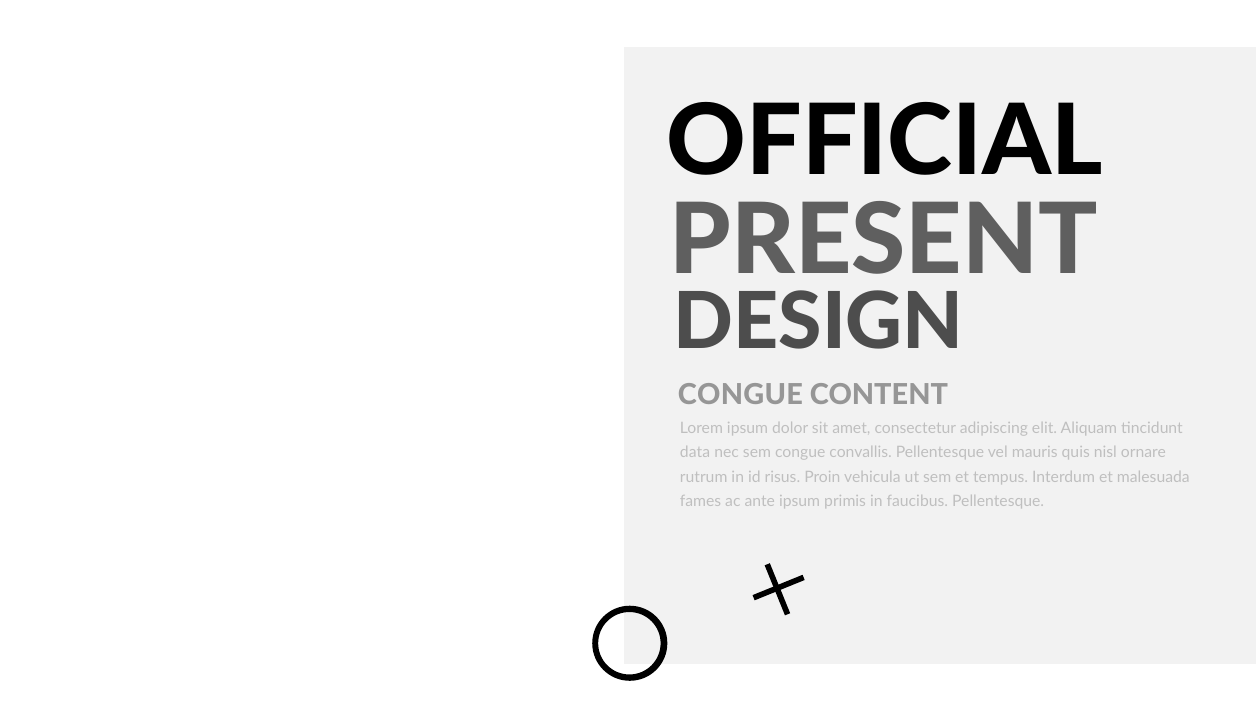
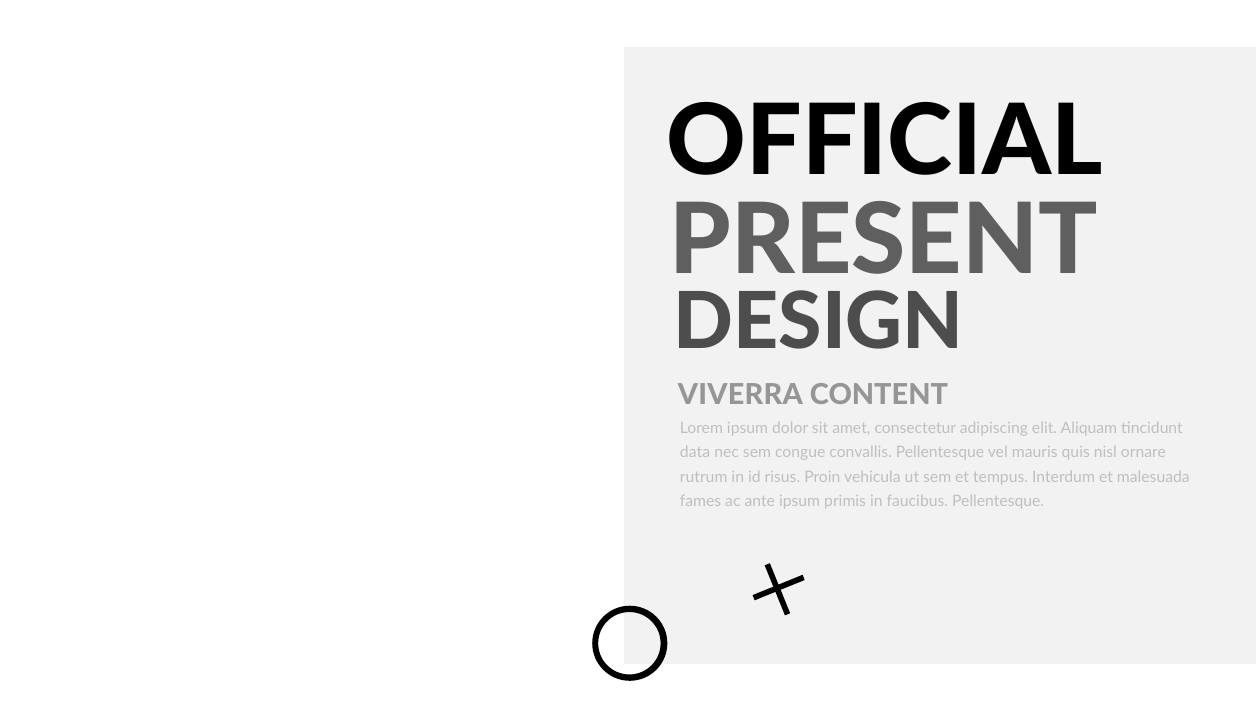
CONGUE: CONGUE -> VIVERRA (740, 395)
